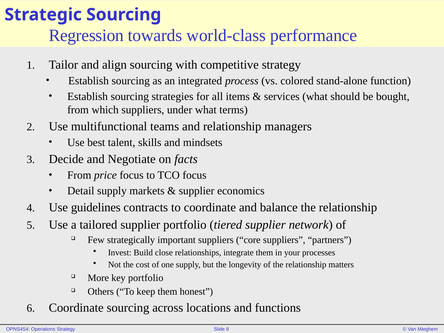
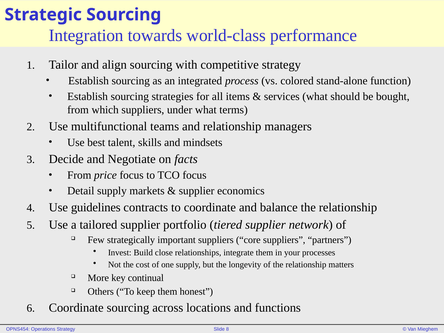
Regression: Regression -> Integration (86, 35)
key portfolio: portfolio -> continual (146, 278)
